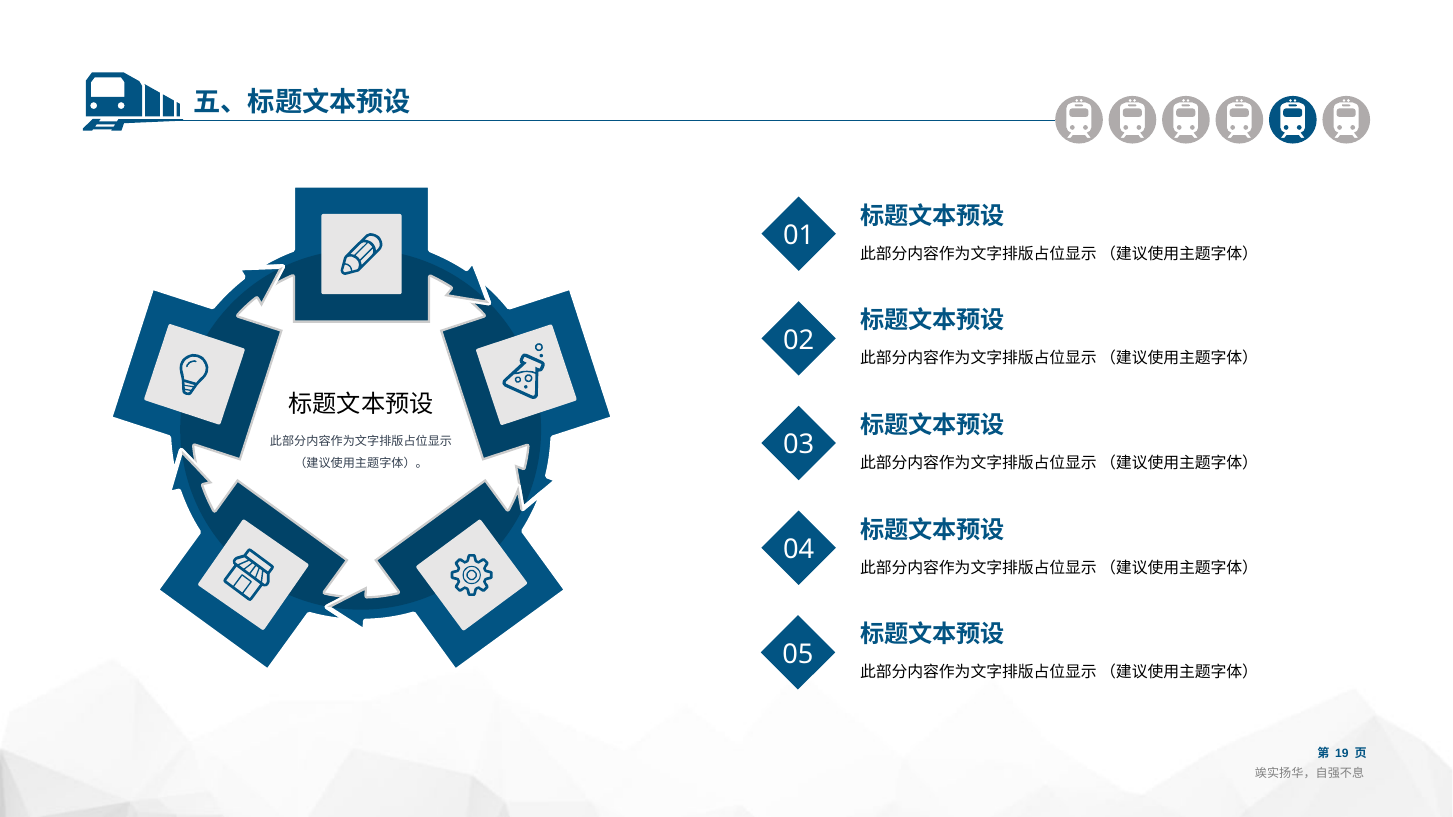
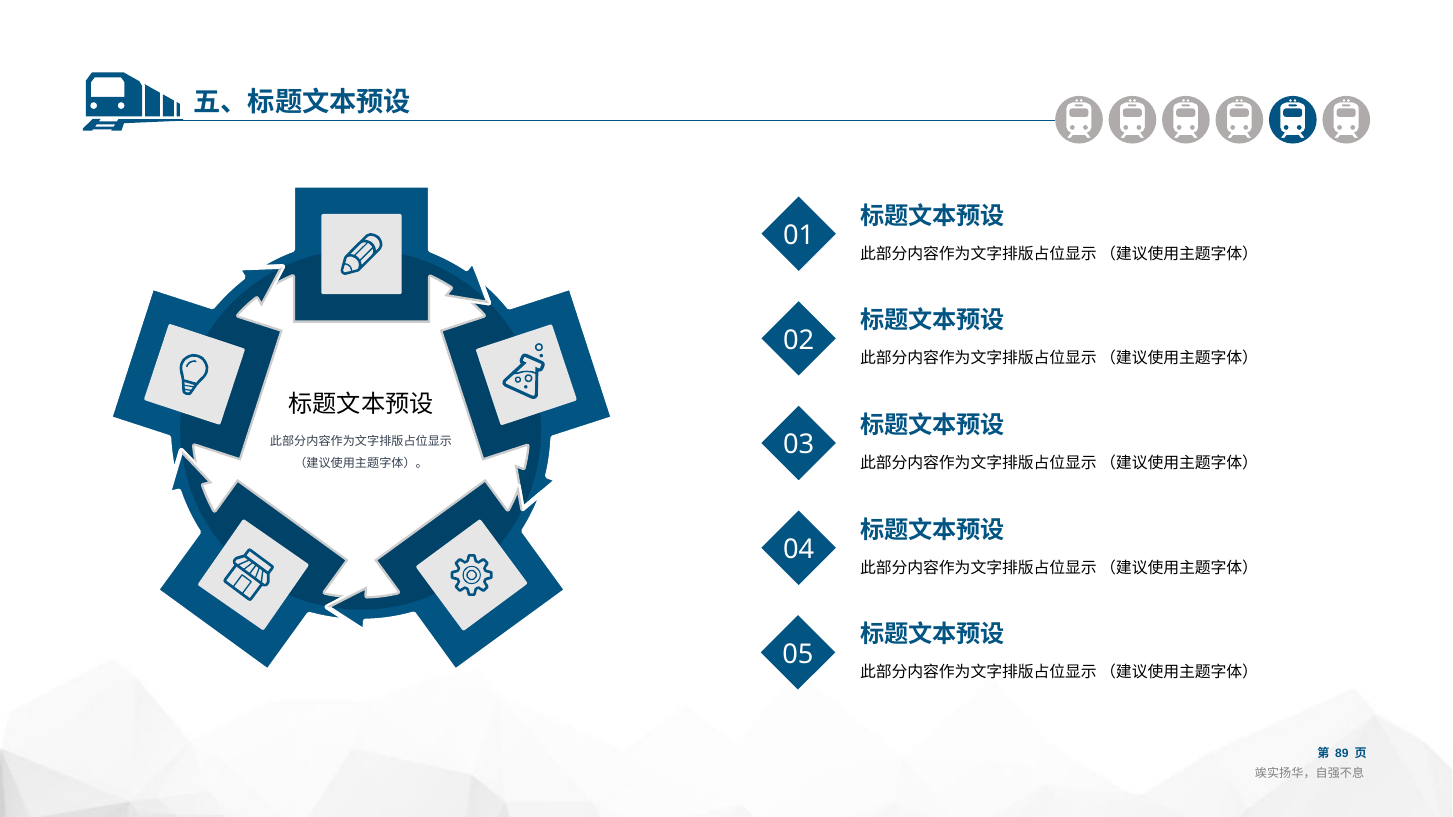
19: 19 -> 89 (1342, 753)
